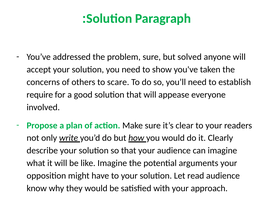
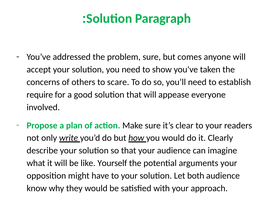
solved: solved -> comes (190, 57)
like Imagine: Imagine -> Yourself (112, 163)
read: read -> both (196, 175)
